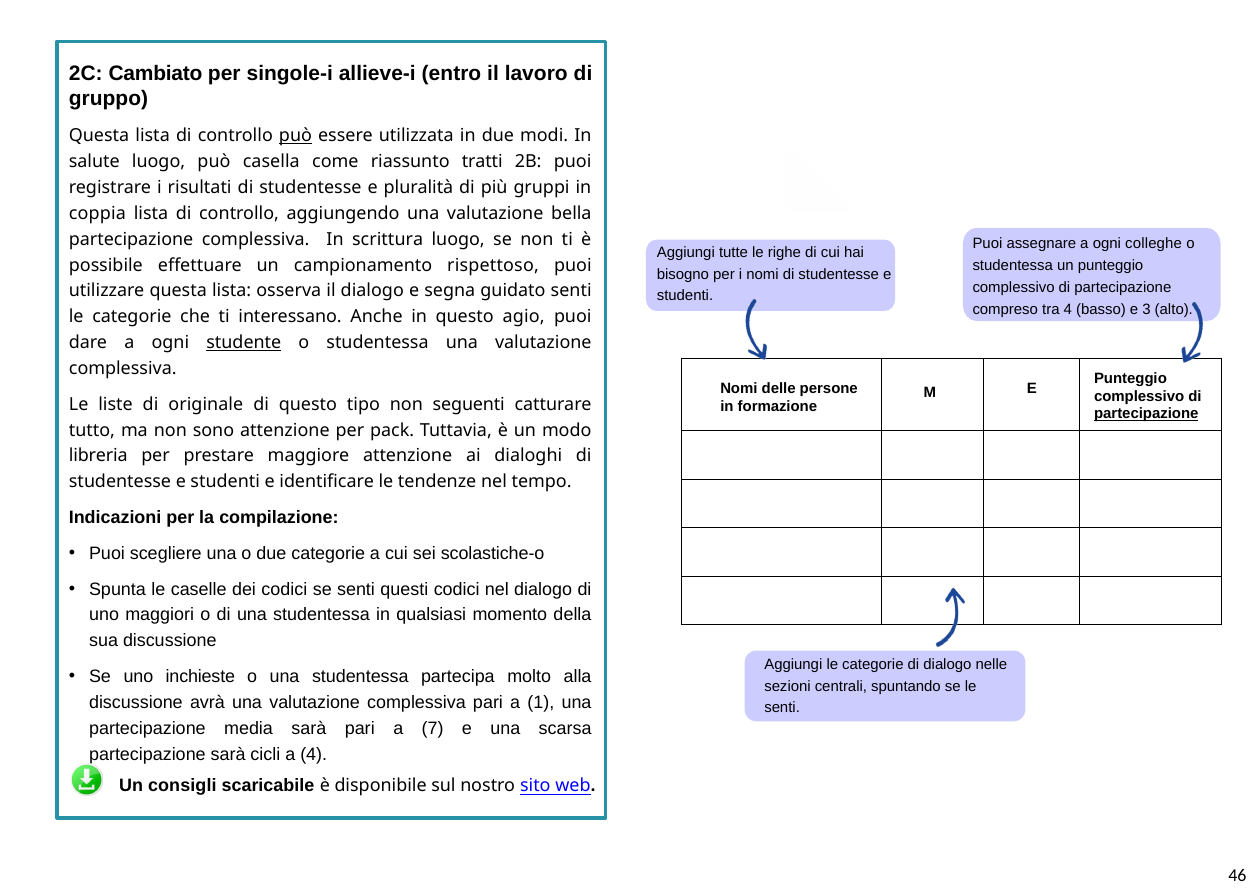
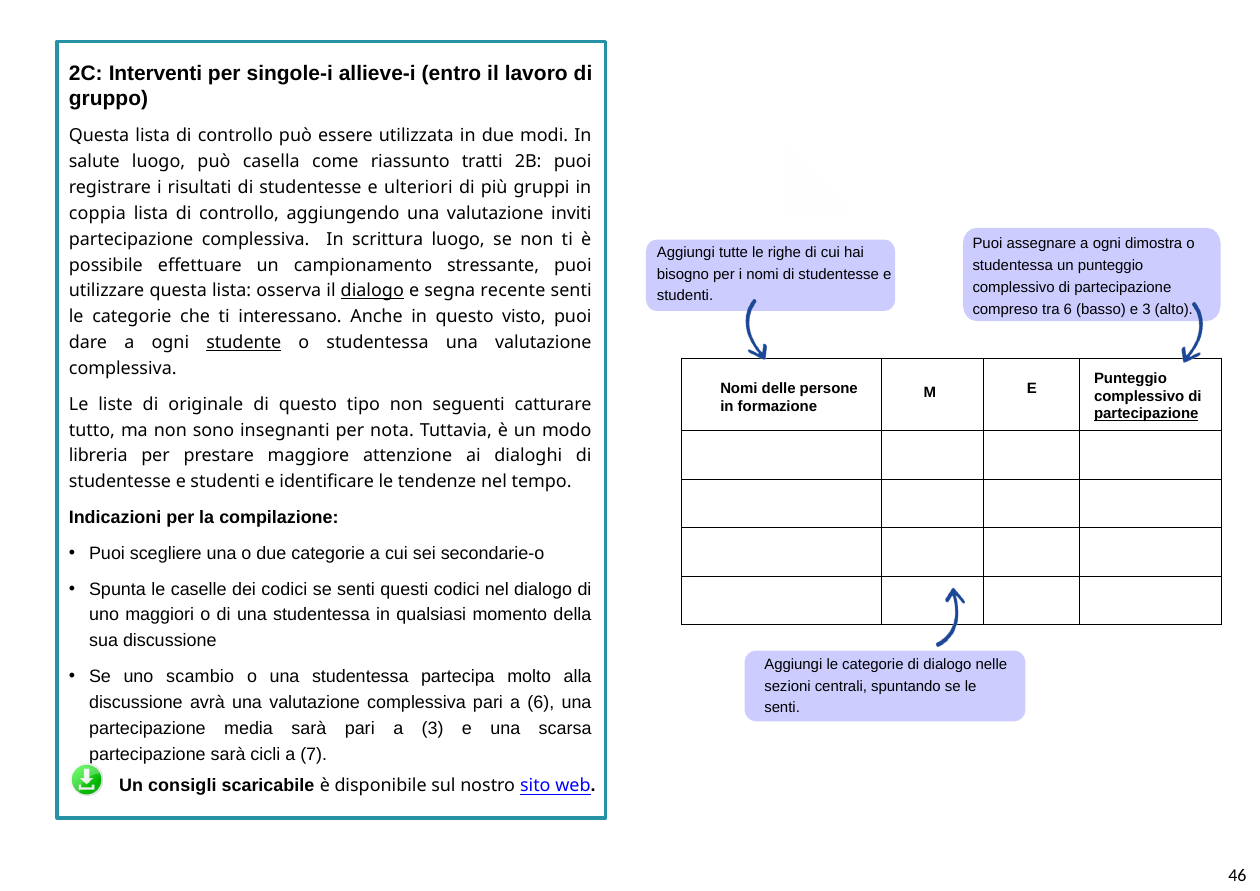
Cambiato: Cambiato -> Interventi (155, 74)
può underline: present -> none (295, 136)
pluralità: pluralità -> ulteriori (418, 188)
bella: bella -> inviti (571, 214)
colleghe: colleghe -> dimostra (1154, 244)
rispettoso: rispettoso -> stressante (493, 265)
dialogo underline: none -> present (372, 291)
guidato: guidato -> recente (513, 291)
tra 4: 4 -> 6 (1068, 309)
agio: agio -> visto (524, 317)
sono attenzione: attenzione -> insegnanti (285, 430)
pack: pack -> nota (392, 430)
scolastiche-o: scolastiche-o -> secondarie-o (493, 553)
inchieste: inchieste -> scambio (200, 677)
a 1: 1 -> 6 (541, 703)
a 7: 7 -> 3 (433, 728)
a 4: 4 -> 7 (314, 754)
